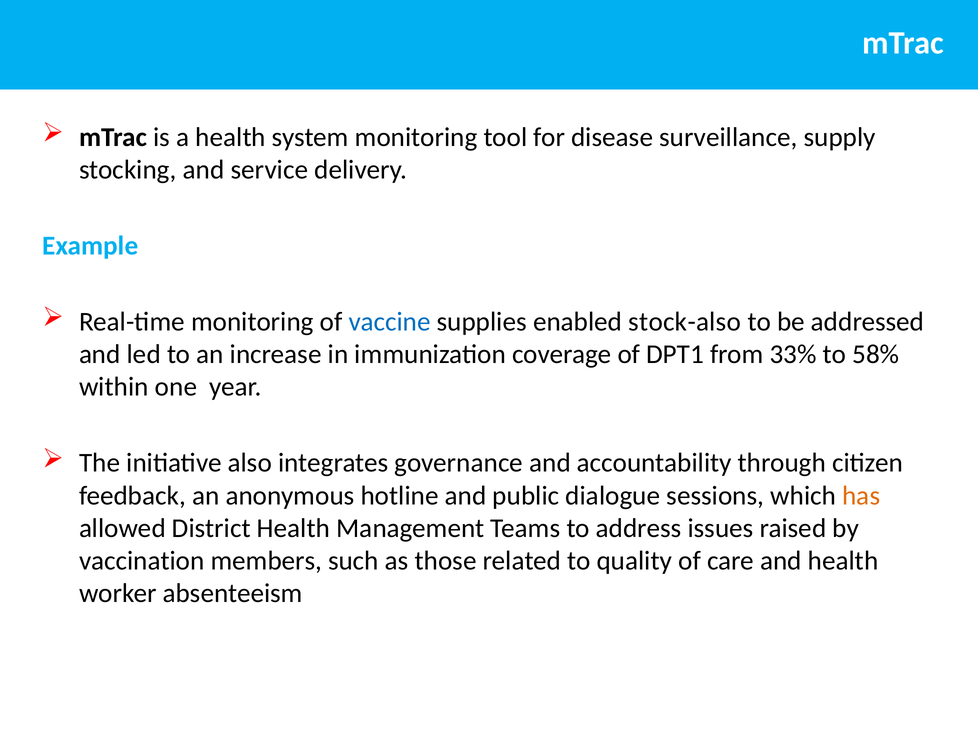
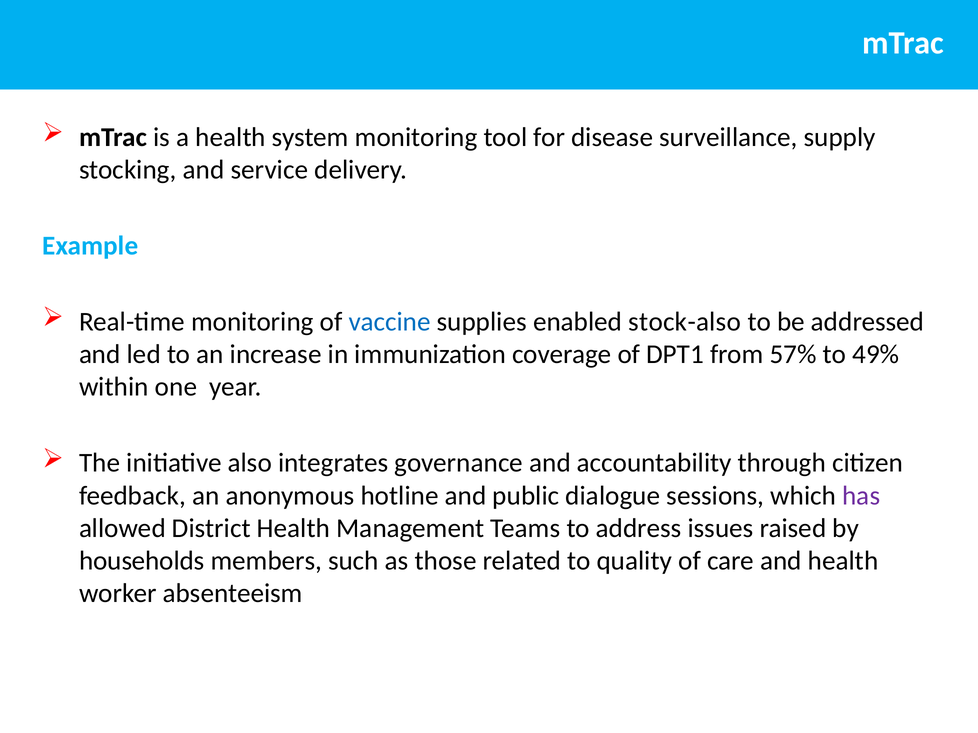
33%: 33% -> 57% (793, 355)
58%: 58% -> 49% (876, 355)
has colour: orange -> purple (861, 496)
vaccination: vaccination -> households (142, 561)
